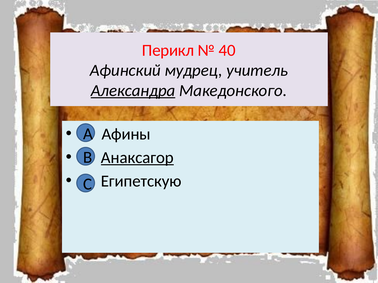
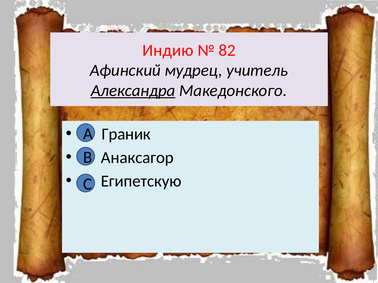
Перикл: Перикл -> Индию (168, 50)
40: 40 -> 82 (227, 50)
Афины: Афины -> Граник (126, 134)
Анаксагор underline: present -> none (137, 158)
